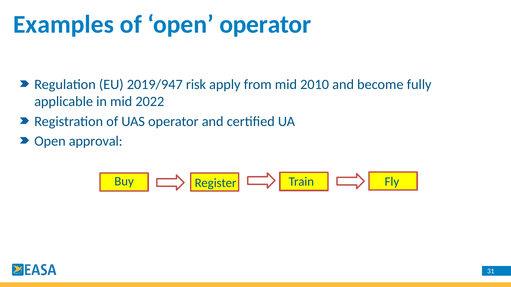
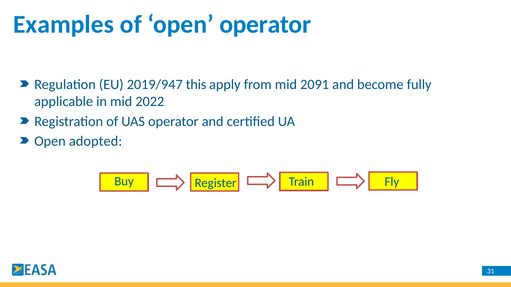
risk: risk -> this (196, 85)
2010: 2010 -> 2091 (315, 85)
approval: approval -> adopted (96, 141)
